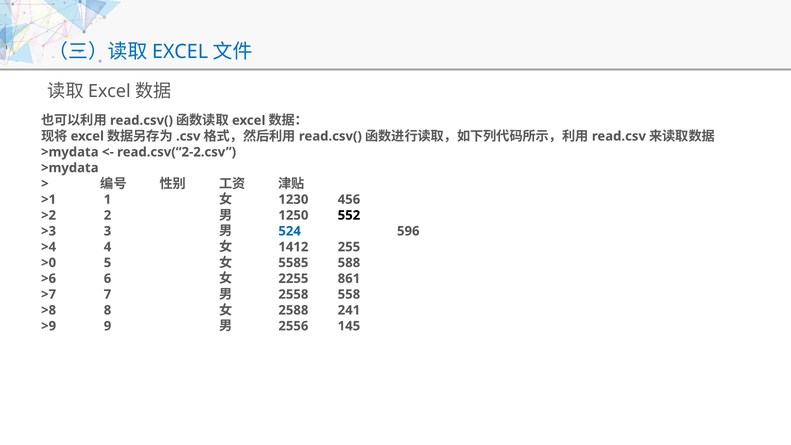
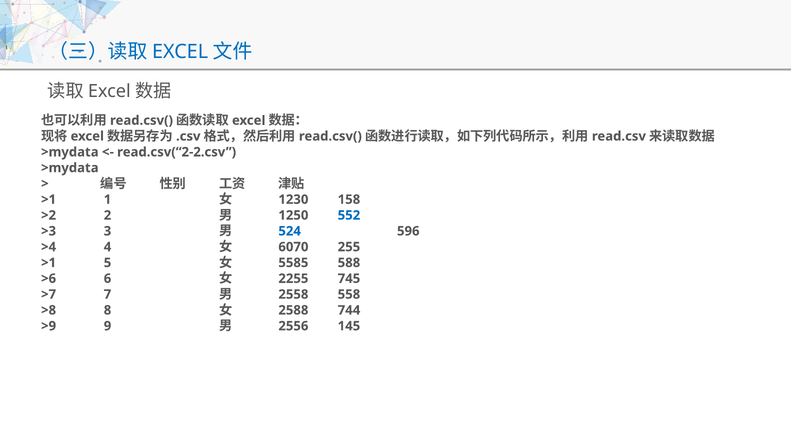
456: 456 -> 158 (349, 199)
552 colour: black -> blue (349, 215)
1412: 1412 -> 6070 (293, 247)
>0: >0 -> >1 (49, 263)
861: 861 -> 745 (349, 279)
241: 241 -> 744 (349, 310)
